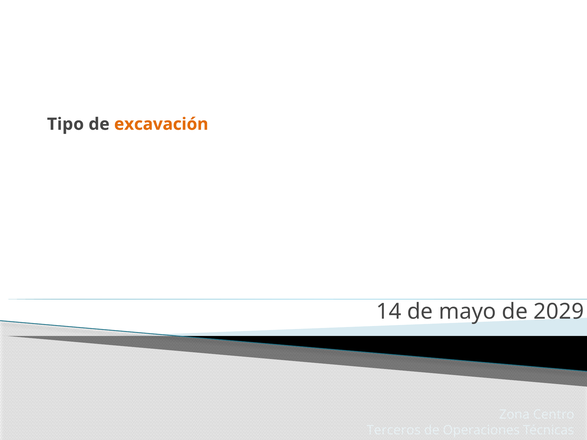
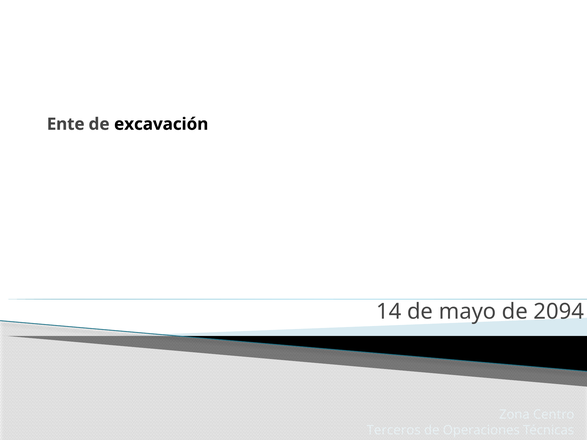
Tipo: Tipo -> Ente (66, 124)
excavación colour: orange -> black (161, 124)
2029: 2029 -> 2094 (559, 312)
